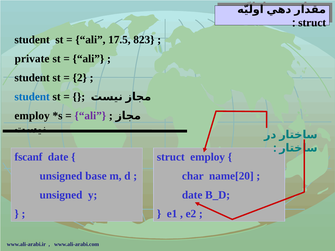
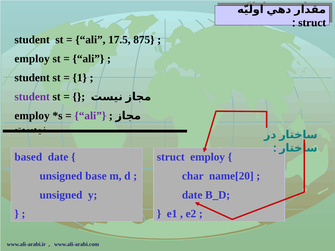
823: 823 -> 875 (144, 40)
private: private -> employ (32, 59)
2: 2 -> 1 (80, 78)
student colour: blue -> purple (32, 97)
fscanf: fscanf -> based (28, 157)
